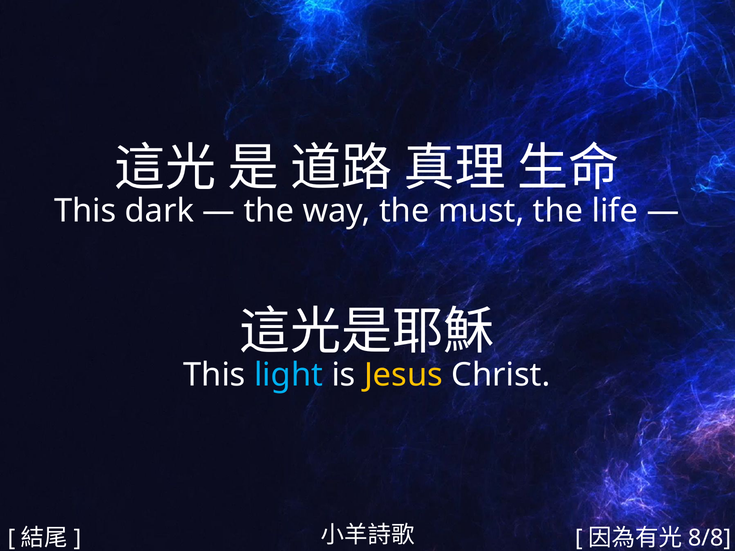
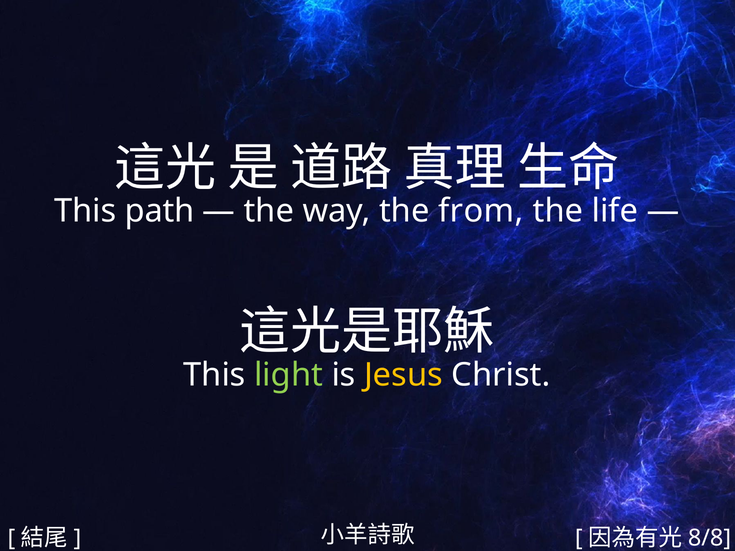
dark: dark -> path (160, 211)
must: must -> from (481, 211)
light colour: light blue -> light green (289, 375)
